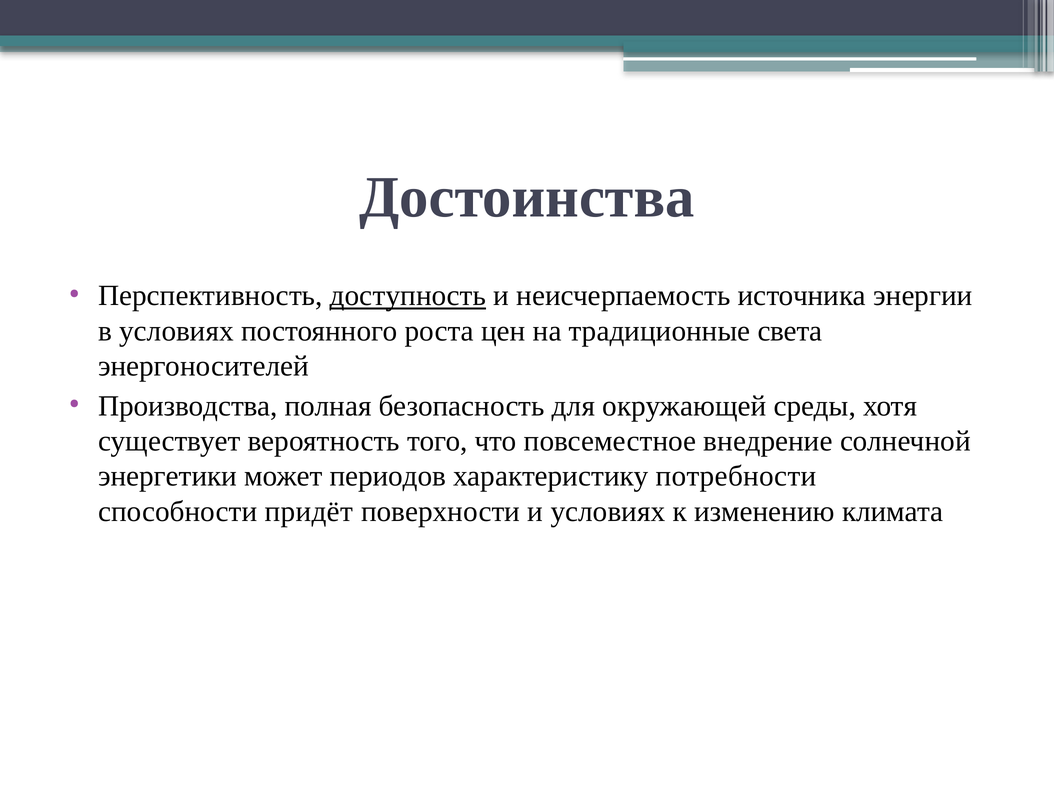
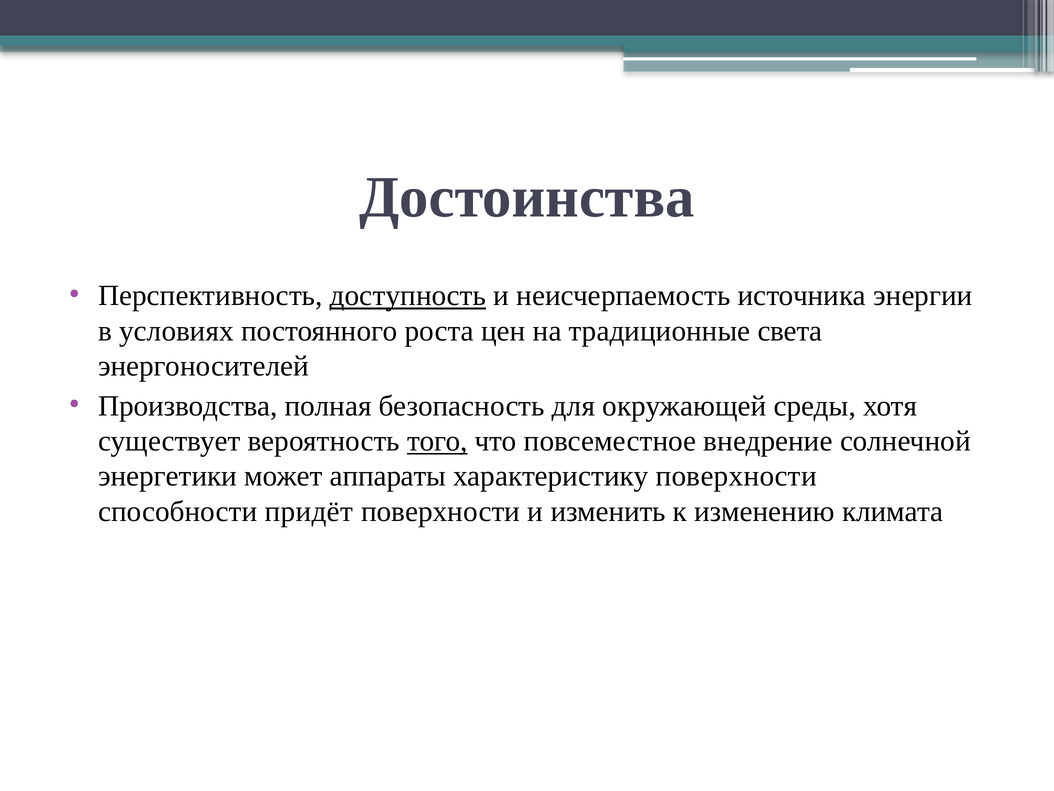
того underline: none -> present (437, 441)
периодов: периодов -> аппараты (388, 476)
характеристику потребности: потребности -> поверхности (736, 476)
и условиях: условиях -> изменить (608, 511)
